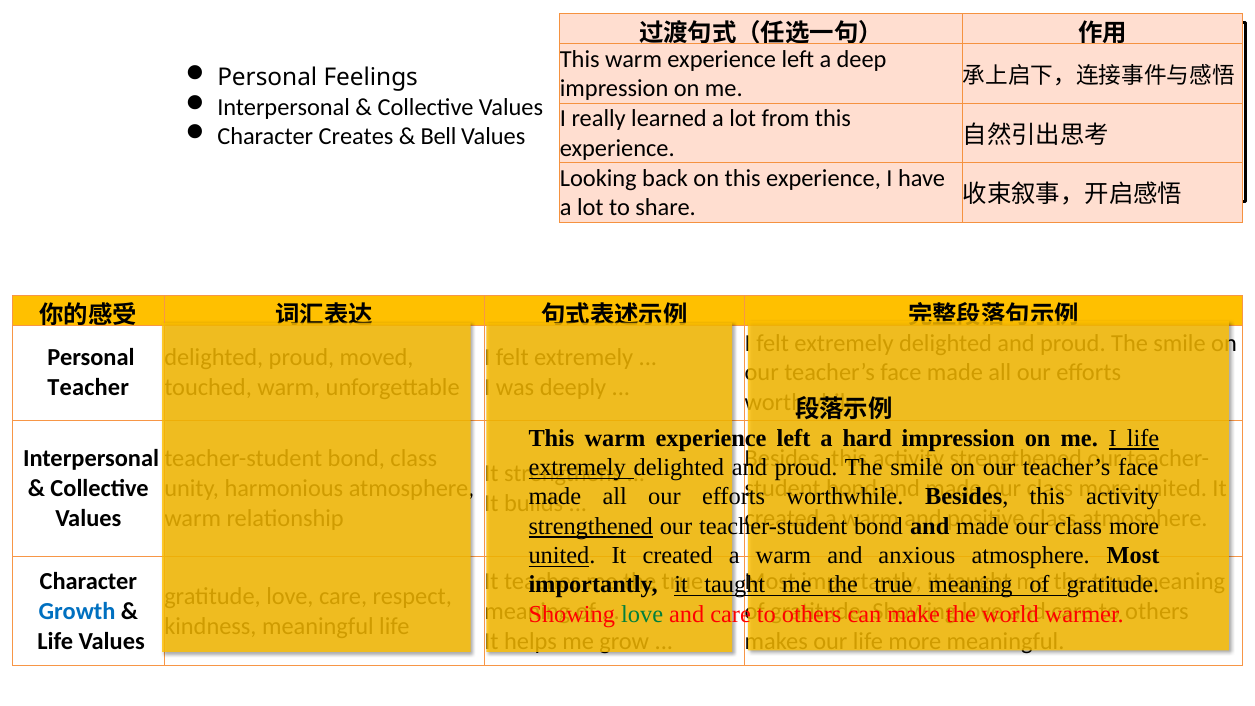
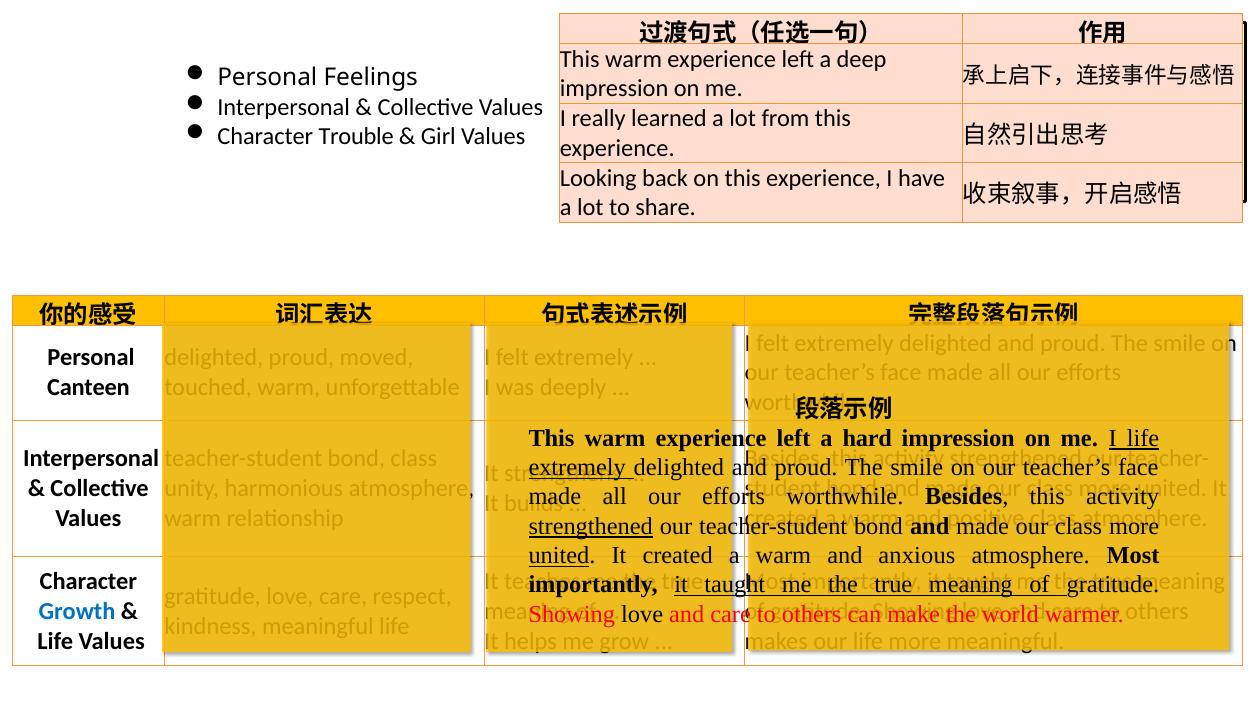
Creates: Creates -> Trouble (356, 136)
Bell: Bell -> Girl (438, 136)
Teacher: Teacher -> Canteen (88, 388)
love colour: green -> black (642, 614)
